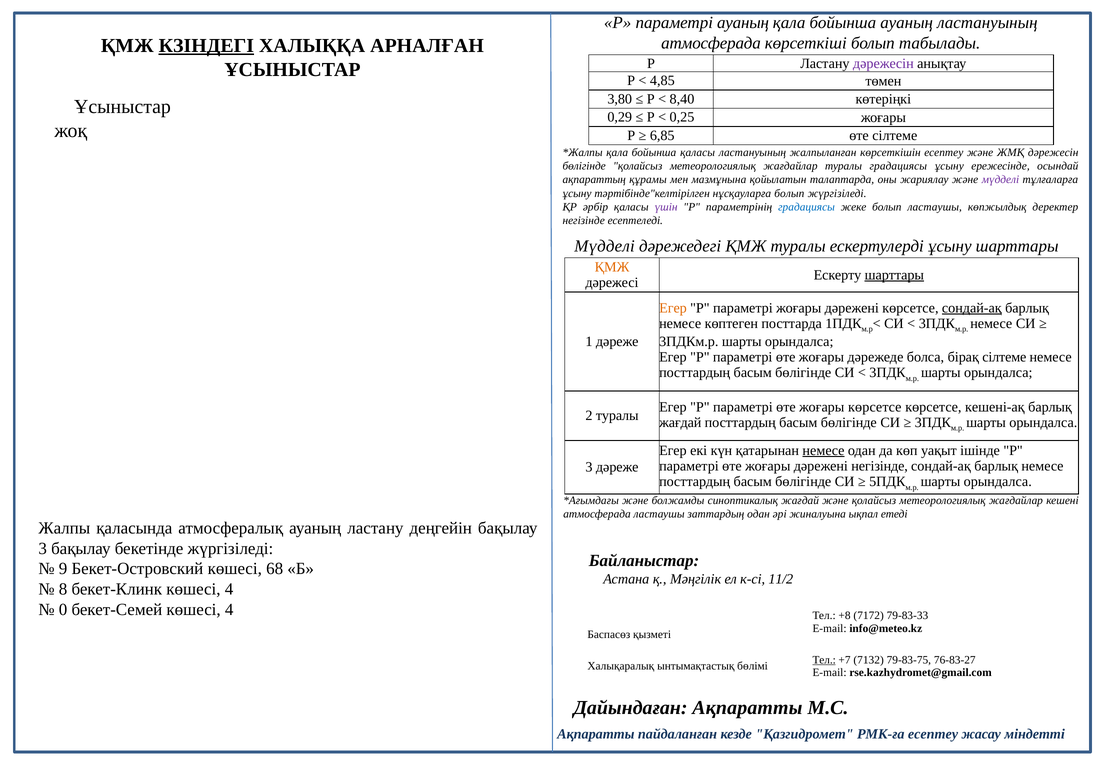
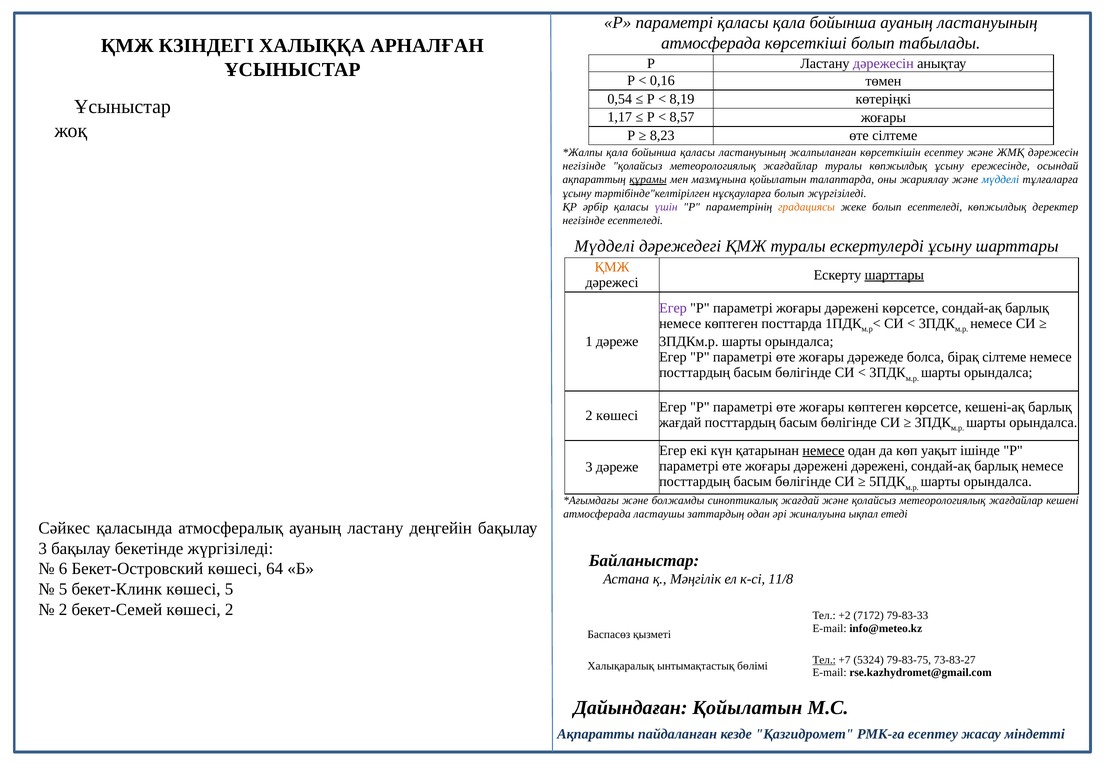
параметрі ауаның: ауаның -> қаласы (743, 23)
КЗІНДЕГІ underline: present -> none (206, 46)
4,85: 4,85 -> 0,16 (662, 81)
3,80: 3,80 -> 0,54 (620, 99)
8,40: 8,40 -> 8,19 (682, 99)
0,29: 0,29 -> 1,17 (620, 117)
0,25: 0,25 -> 8,57 (682, 117)
6,85: 6,85 -> 8,23 (662, 135)
бөлігінде: бөлігінде -> негізінде (584, 166)
туралы градациясы: градациясы -> көпжылдық (898, 166)
құрамы underline: none -> present (648, 180)
мүдделі colour: purple -> blue (1000, 180)
градациясы colour: blue -> orange (807, 207)
болып ластаушы: ластаушы -> есептеледі (935, 207)
Егер colour: orange -> purple (673, 308)
сондай-ақ underline: present -> none (972, 308)
жоғары көрсетсе: көрсетсе -> көптеген (875, 407)
2 туралы: туралы -> көшесі (617, 416)
дәрежені негізінде: негізінде -> дәрежені (880, 466)
Жалпы: Жалпы -> Сәйкес (64, 528)
9: 9 -> 6 (63, 569)
68: 68 -> 64 (275, 569)
11/2: 11/2 -> 11/8 (781, 579)
8: 8 -> 5 (63, 589)
бекет-Клинк көшесі 4: 4 -> 5 (229, 589)
0: 0 -> 2 (63, 610)
бекет-Семей көшесі 4: 4 -> 2 (229, 610)
+8: +8 -> +2 (845, 616)
7132: 7132 -> 5324 (869, 660)
76-83-27: 76-83-27 -> 73-83-27 (955, 660)
Дайындаған Ақпаратты: Ақпаратты -> Қойылатын (747, 708)
